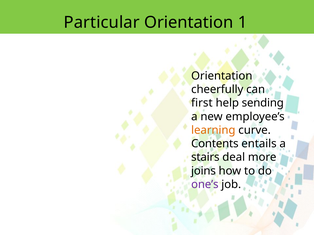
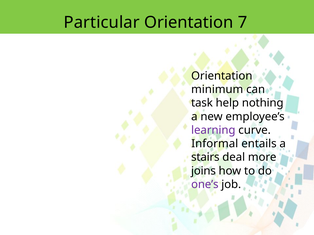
1: 1 -> 7 (243, 22)
cheerfully: cheerfully -> minimum (217, 90)
first: first -> task (202, 103)
sending: sending -> nothing (263, 103)
learning colour: orange -> purple (213, 130)
Contents: Contents -> Informal (215, 144)
